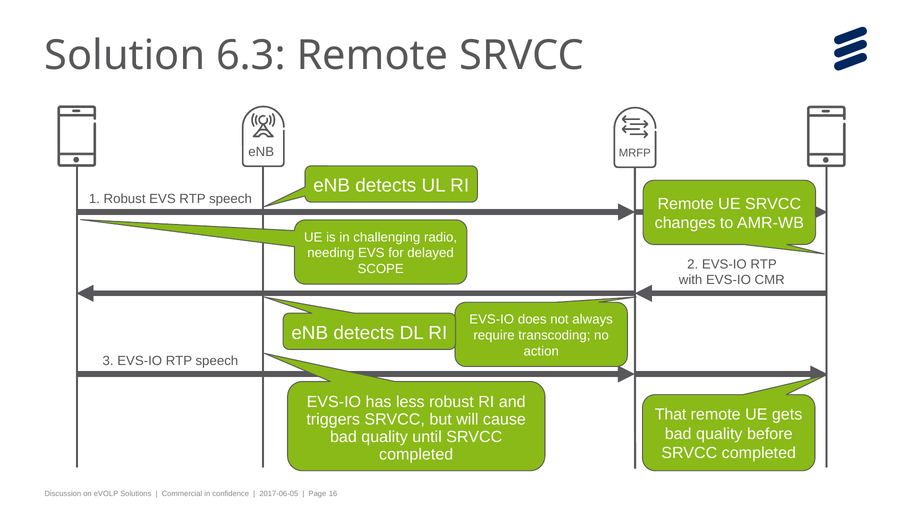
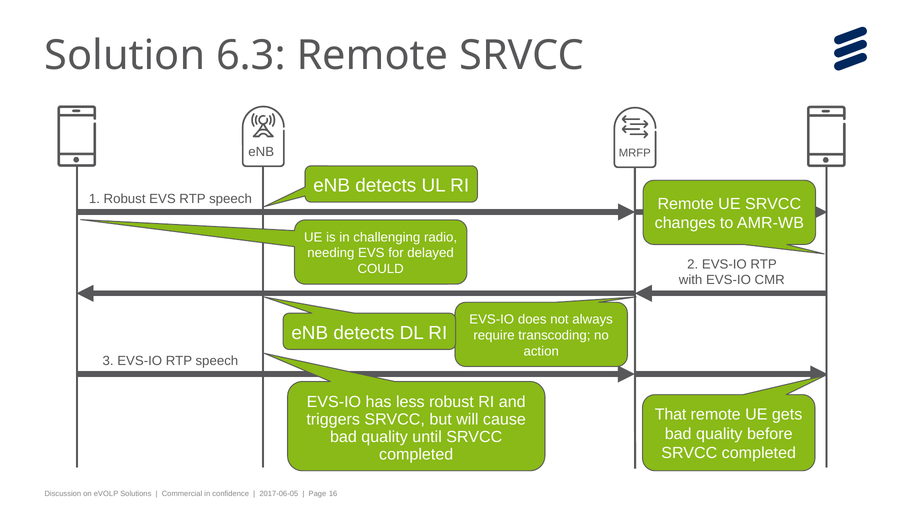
SCOPE: SCOPE -> COULD (381, 269)
